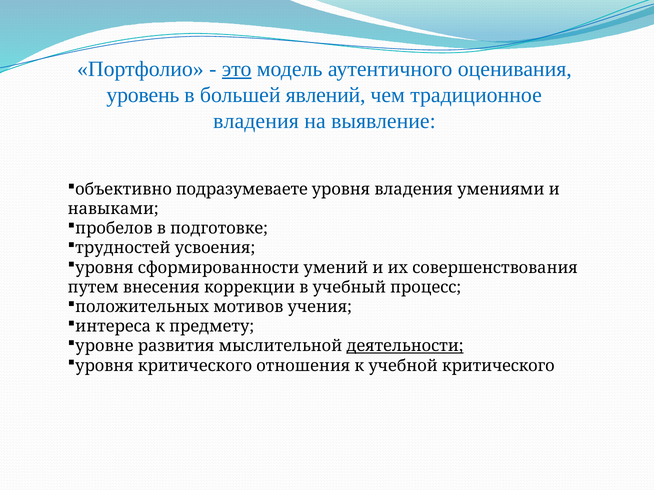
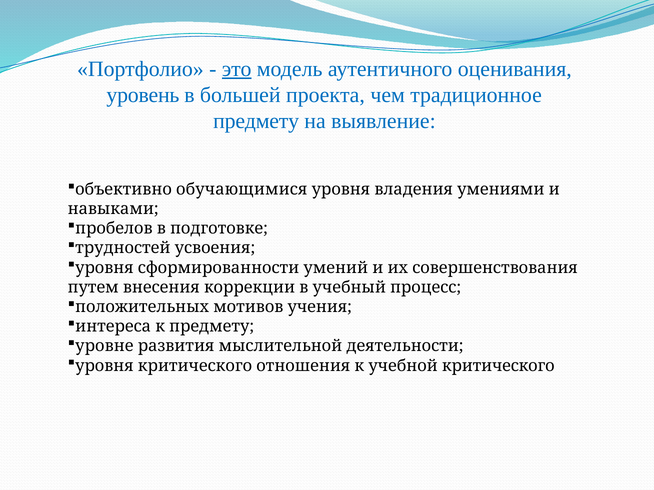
явлений: явлений -> проекта (325, 95)
владения: владения -> предмету (256, 121)
подразумеваете: подразумеваете -> обучающимися (242, 189)
деятельности underline: present -> none (405, 346)
